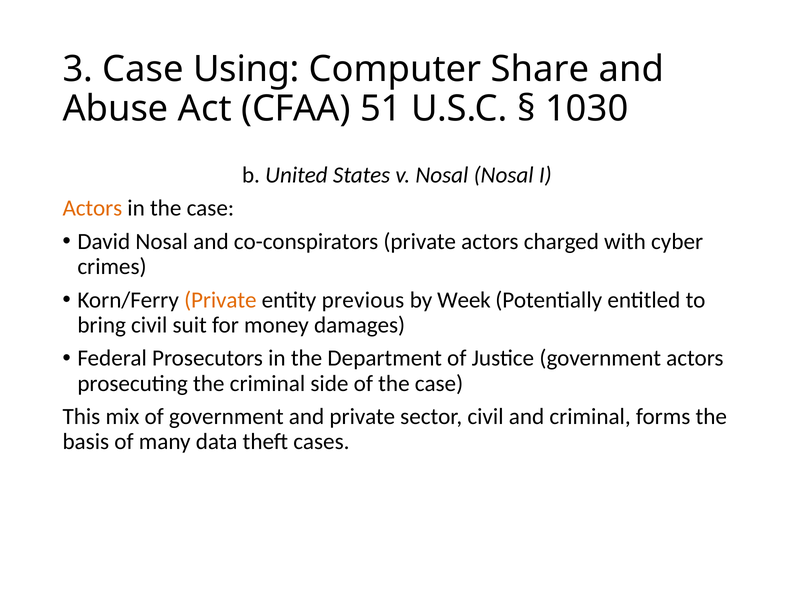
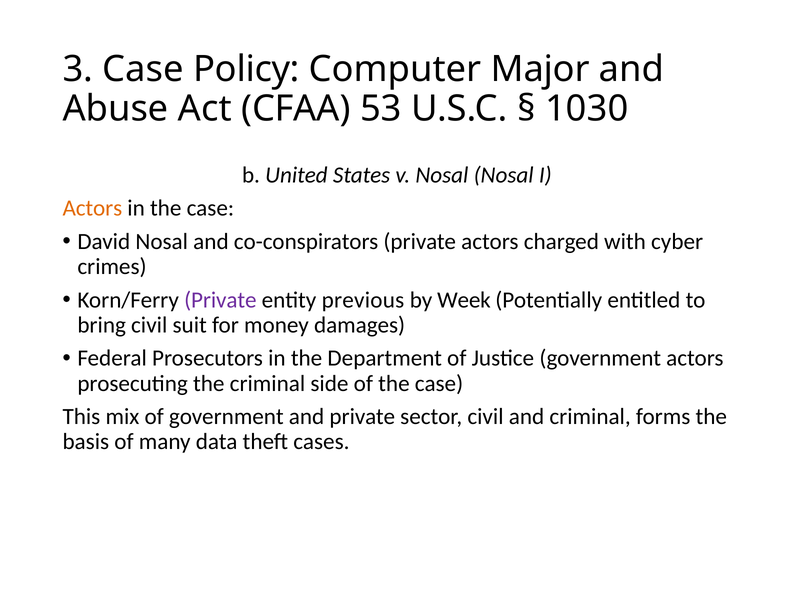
Using: Using -> Policy (246, 69)
Share: Share -> Major (540, 69)
51: 51 -> 53 (381, 109)
Private colour: orange -> purple (220, 300)
